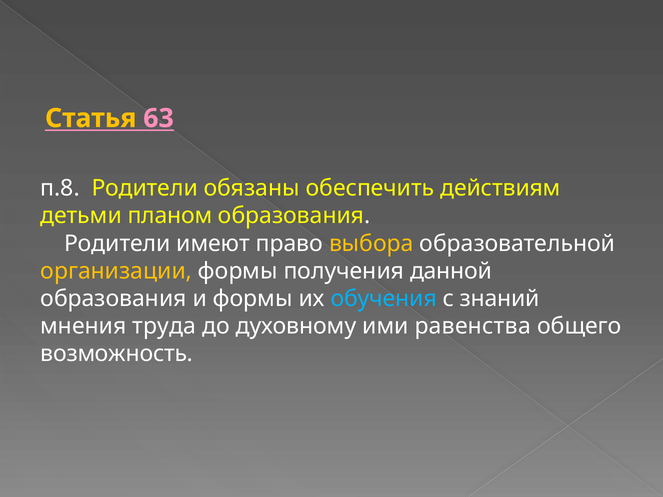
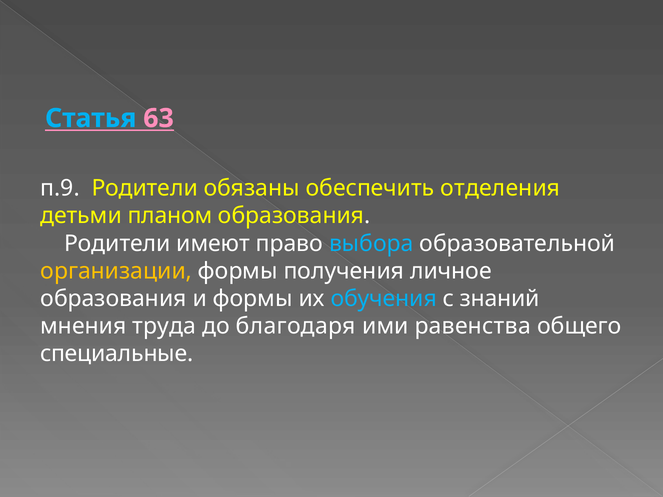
Статья colour: yellow -> light blue (91, 118)
п.8: п.8 -> п.9 (60, 188)
действиям: действиям -> отделения (500, 188)
выбора colour: yellow -> light blue (371, 244)
данной: данной -> личное (451, 271)
духовному: духовному -> благодаря (296, 326)
возможность: возможность -> специальные (117, 354)
